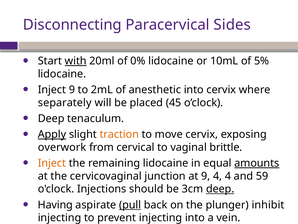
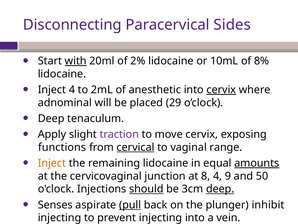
0%: 0% -> 2% (138, 61)
5%: 5% -> 8% (262, 61)
Inject 9: 9 -> 4 (72, 90)
cervix underline: none -> present (221, 90)
separately: separately -> adnominal (65, 102)
45: 45 -> 29 (174, 102)
Apply underline: present -> none (52, 134)
traction colour: orange -> purple (119, 134)
overwork: overwork -> functions (62, 147)
cervical underline: none -> present (135, 147)
brittle: brittle -> range (226, 147)
at 9: 9 -> 8 (206, 176)
4 4: 4 -> 9 (228, 176)
59: 59 -> 50 (262, 176)
should underline: none -> present (146, 189)
Having: Having -> Senses (55, 204)
